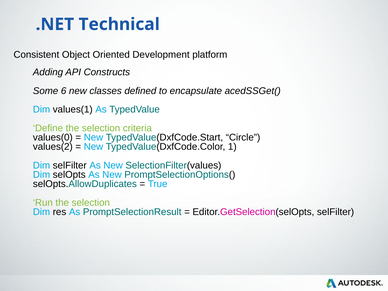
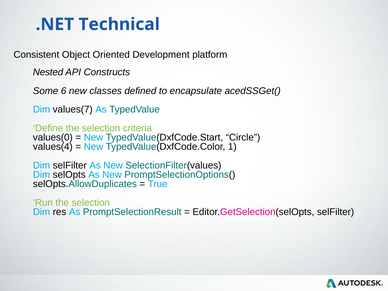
Adding: Adding -> Nested (48, 72)
values(1: values(1 -> values(7 (73, 109)
values(2: values(2 -> values(4 (53, 147)
